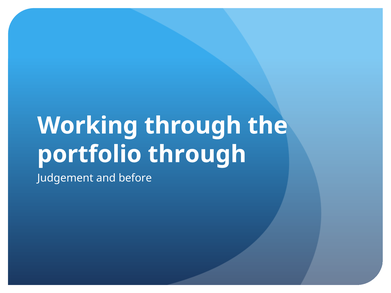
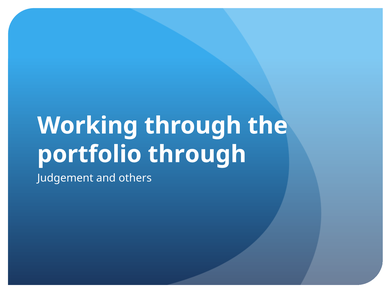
before: before -> others (135, 178)
